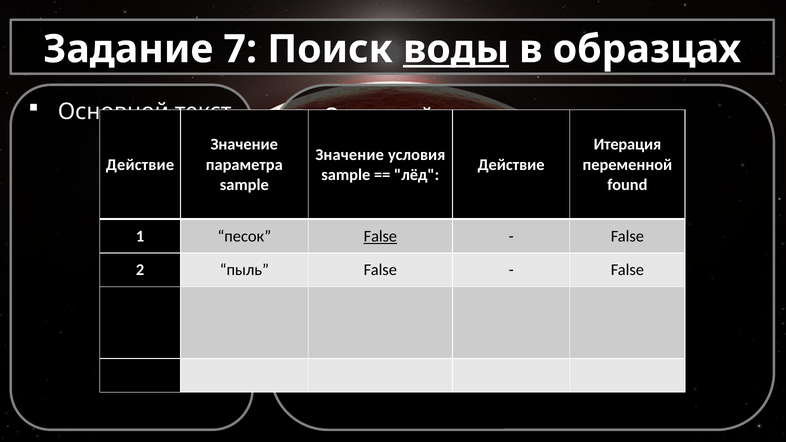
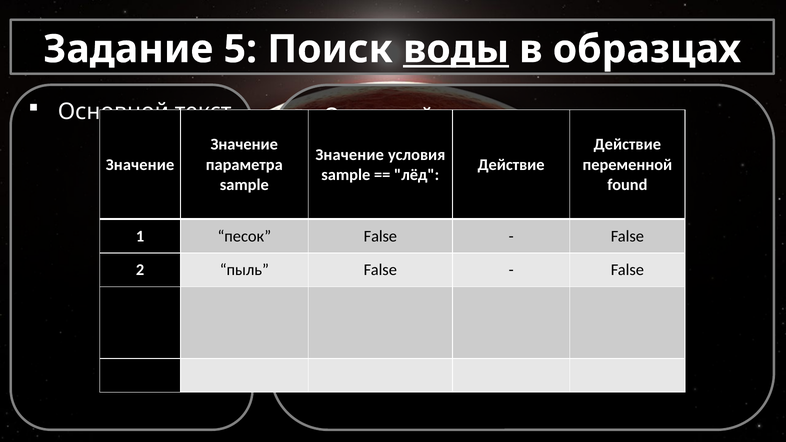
7: 7 -> 5 (240, 49)
Итерация: Итерация -> Действие (627, 145)
Действие: Действие -> Значение (140, 165)
False underline: present -> none (380, 236)
